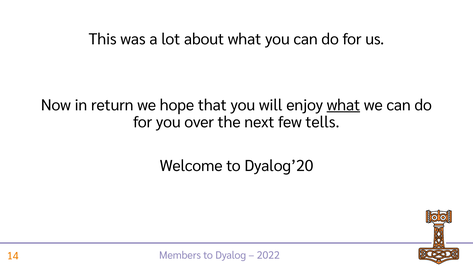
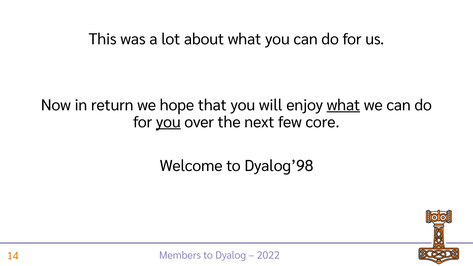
you underline: none -> present (168, 122)
tells: tells -> core (323, 122)
Dyalog’20: Dyalog’20 -> Dyalog’98 (279, 166)
